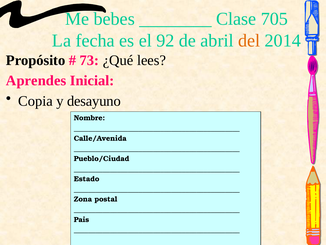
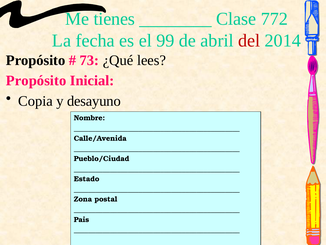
bebes: bebes -> tienes (114, 19)
705: 705 -> 772 (274, 19)
92: 92 -> 99 (165, 41)
del colour: orange -> red (249, 41)
Aprendes: Aprendes -> Propósito (36, 81)
